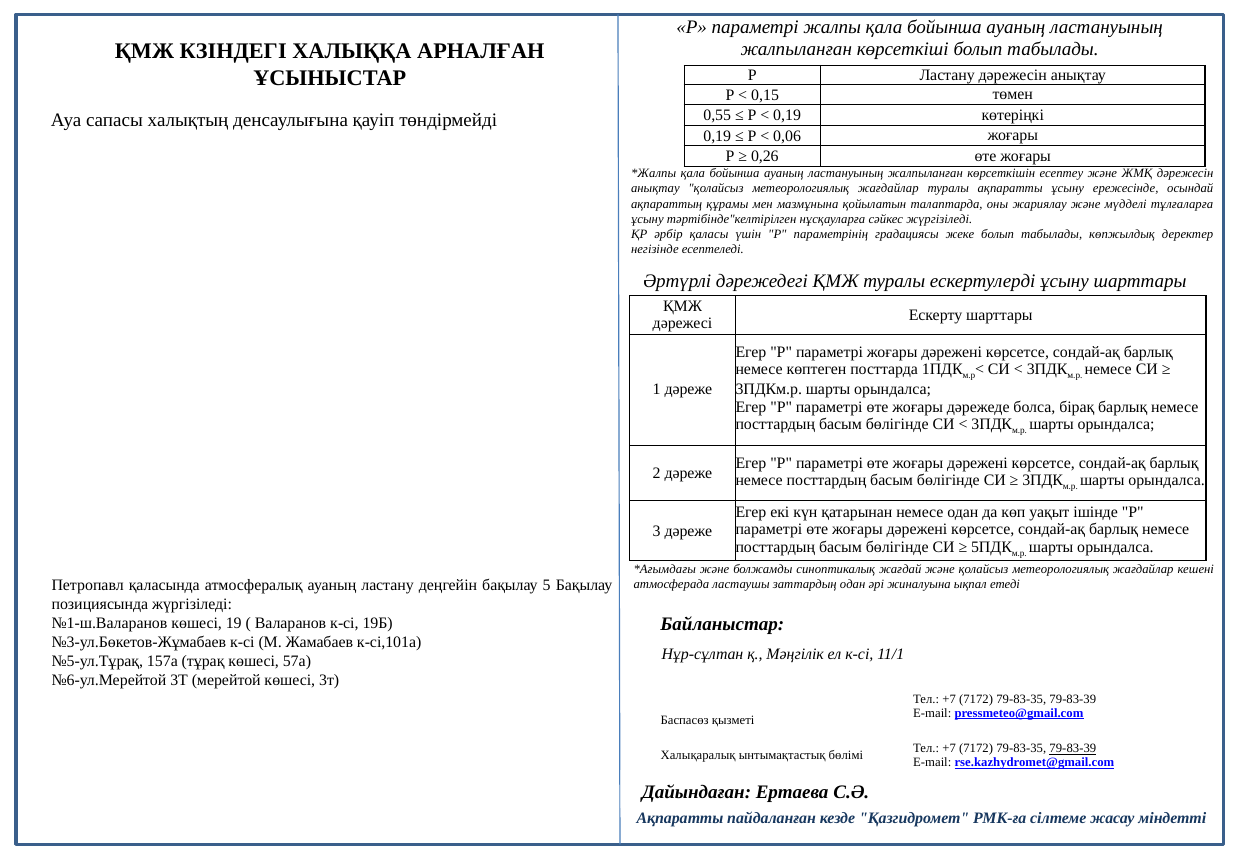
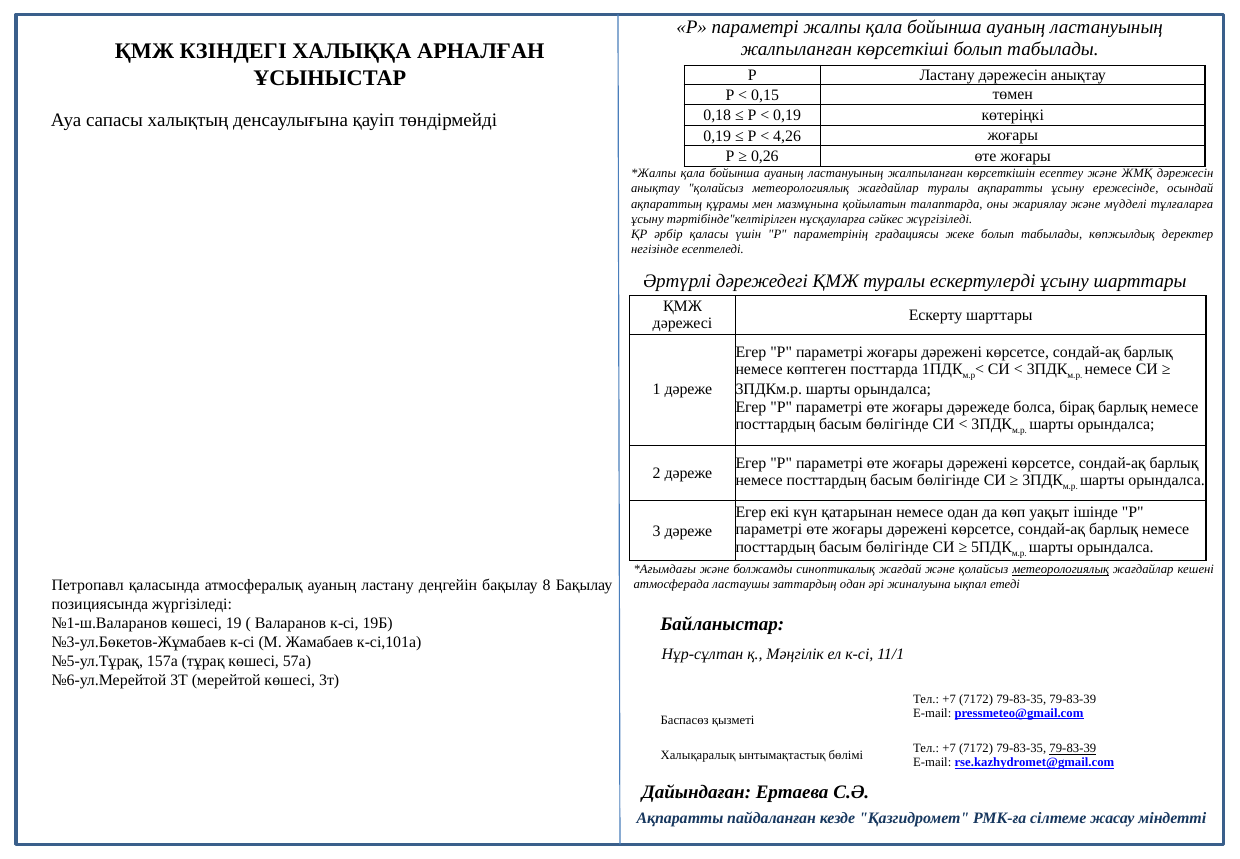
0,55: 0,55 -> 0,18 (717, 116)
0,06: 0,06 -> 4,26 (787, 136)
метеорологиялық underline: none -> present (1061, 569)
5: 5 -> 8 (547, 584)
